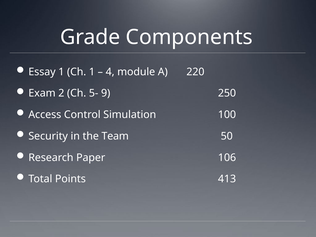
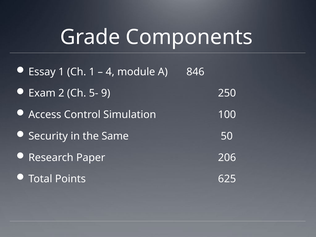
220: 220 -> 846 (195, 72)
Team: Team -> Same (115, 136)
106: 106 -> 206 (227, 158)
413: 413 -> 625 (227, 179)
